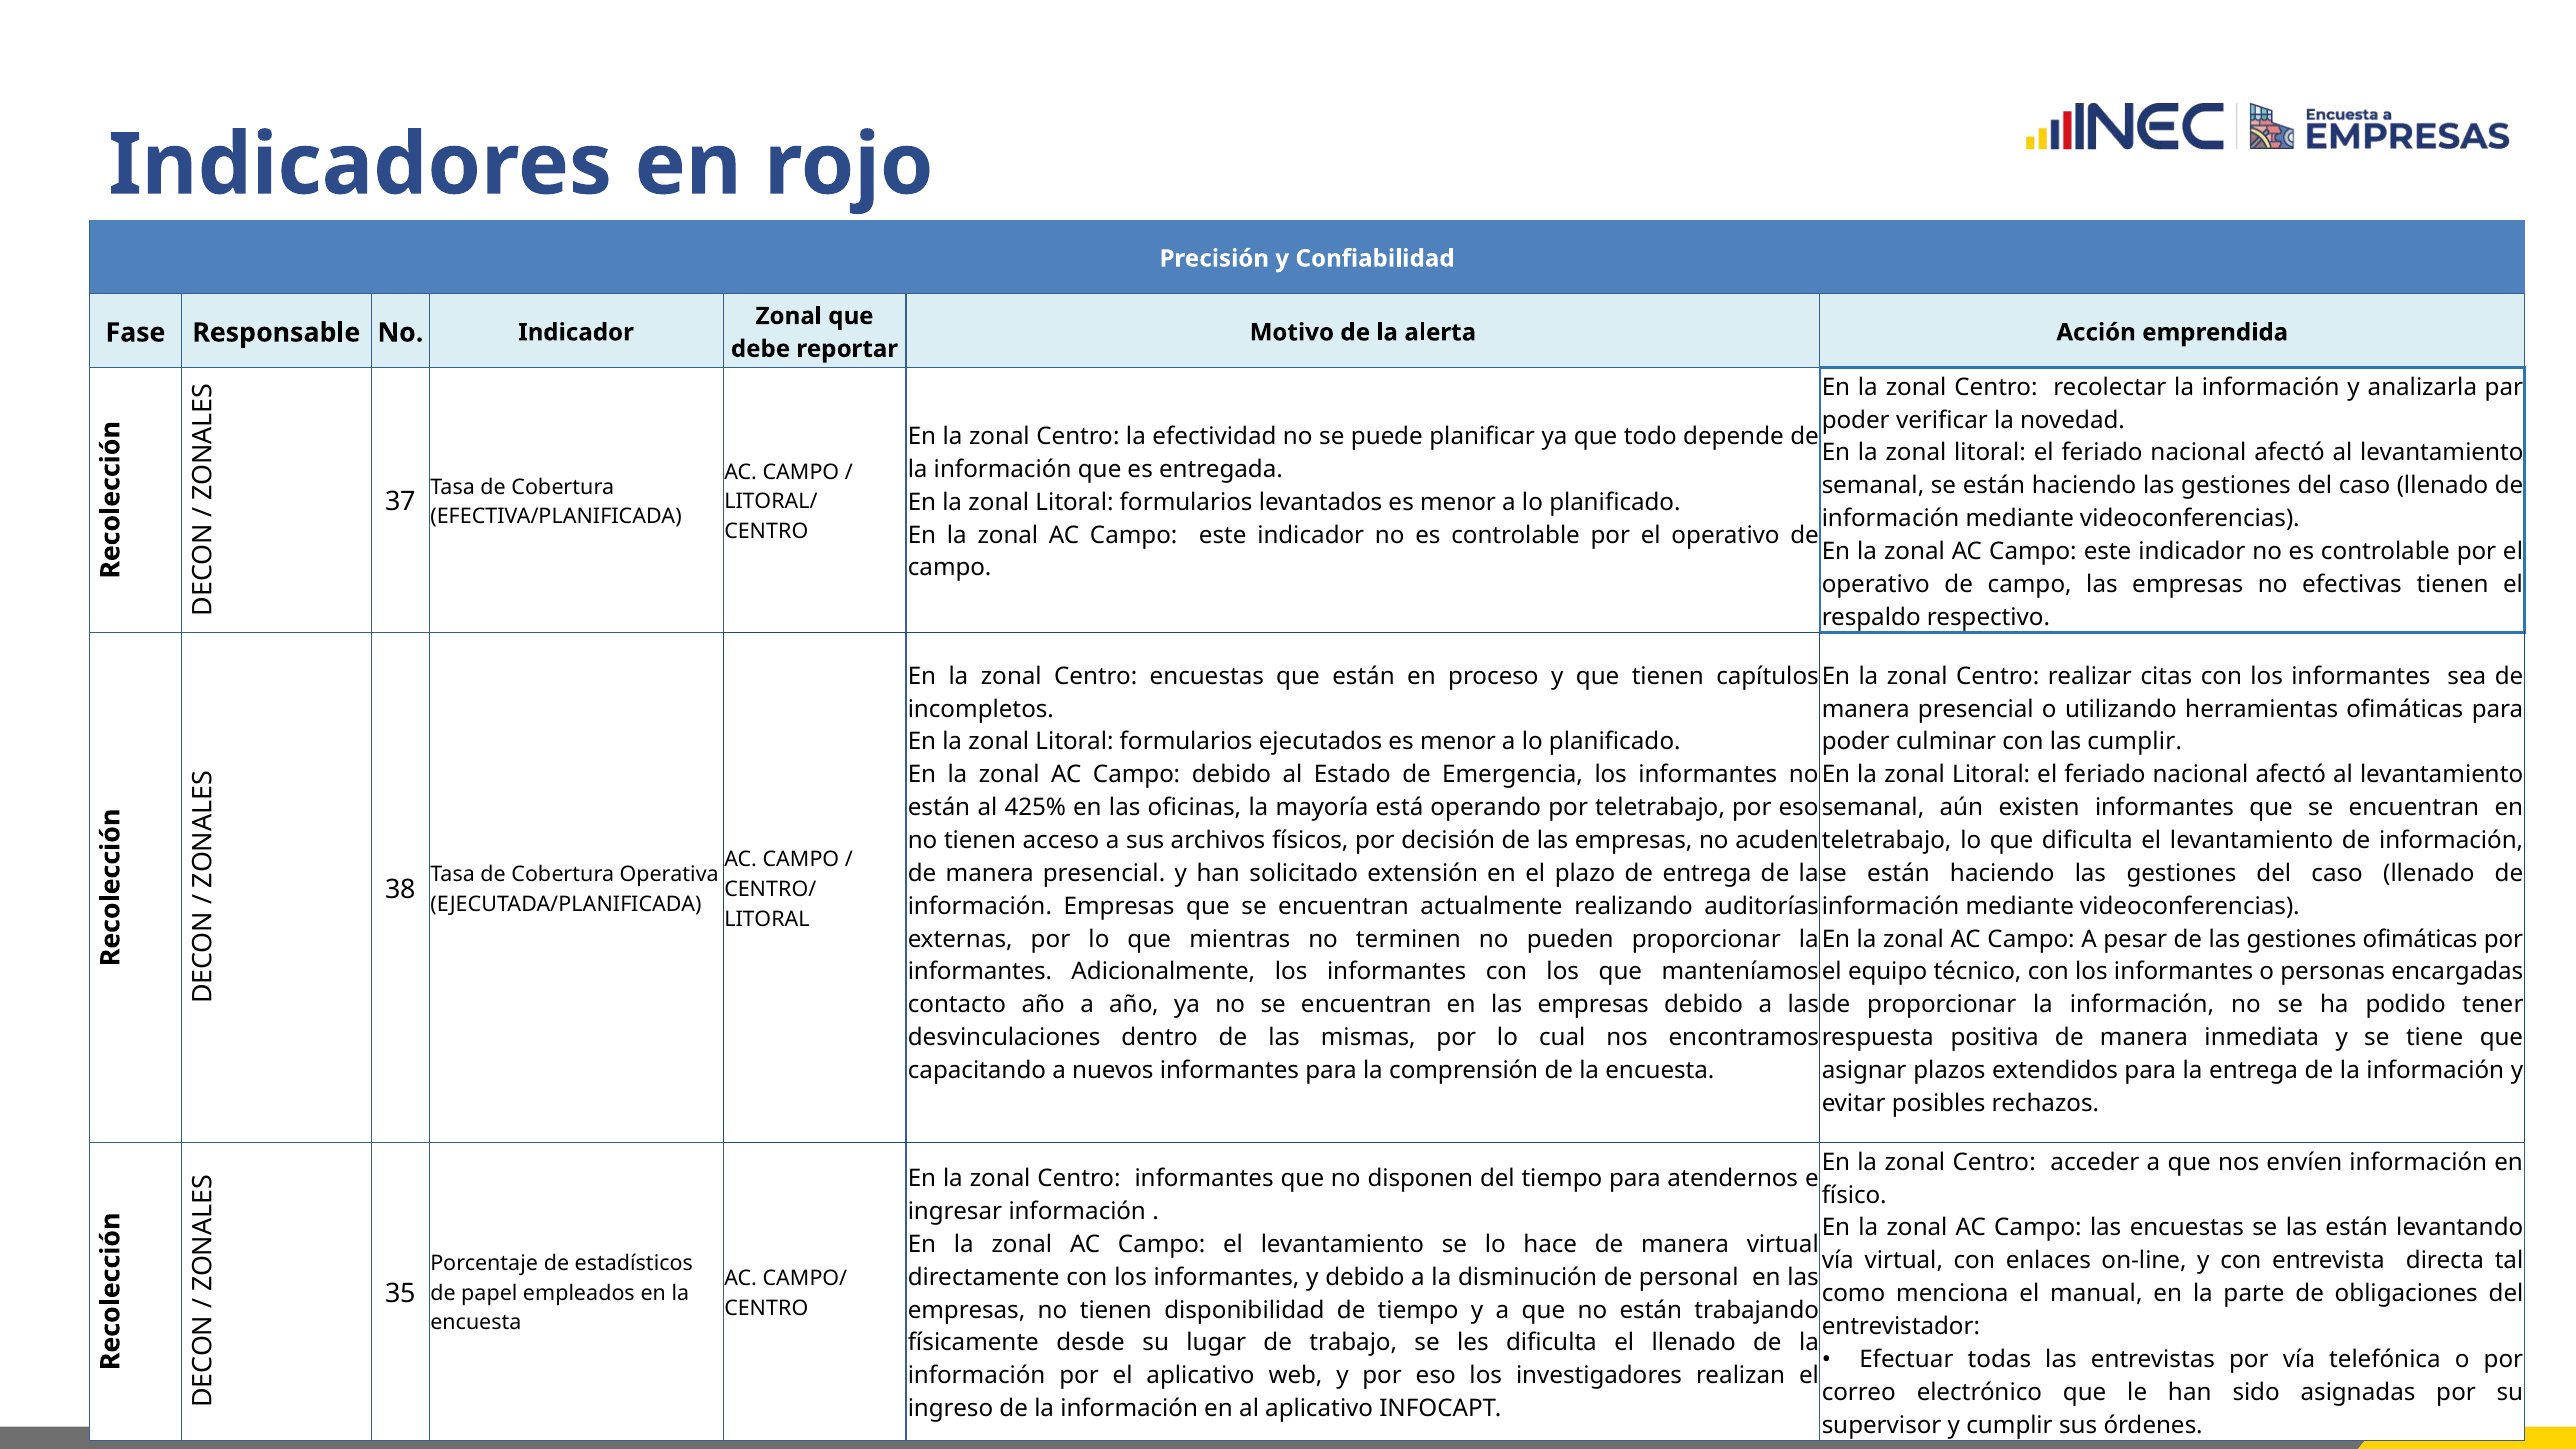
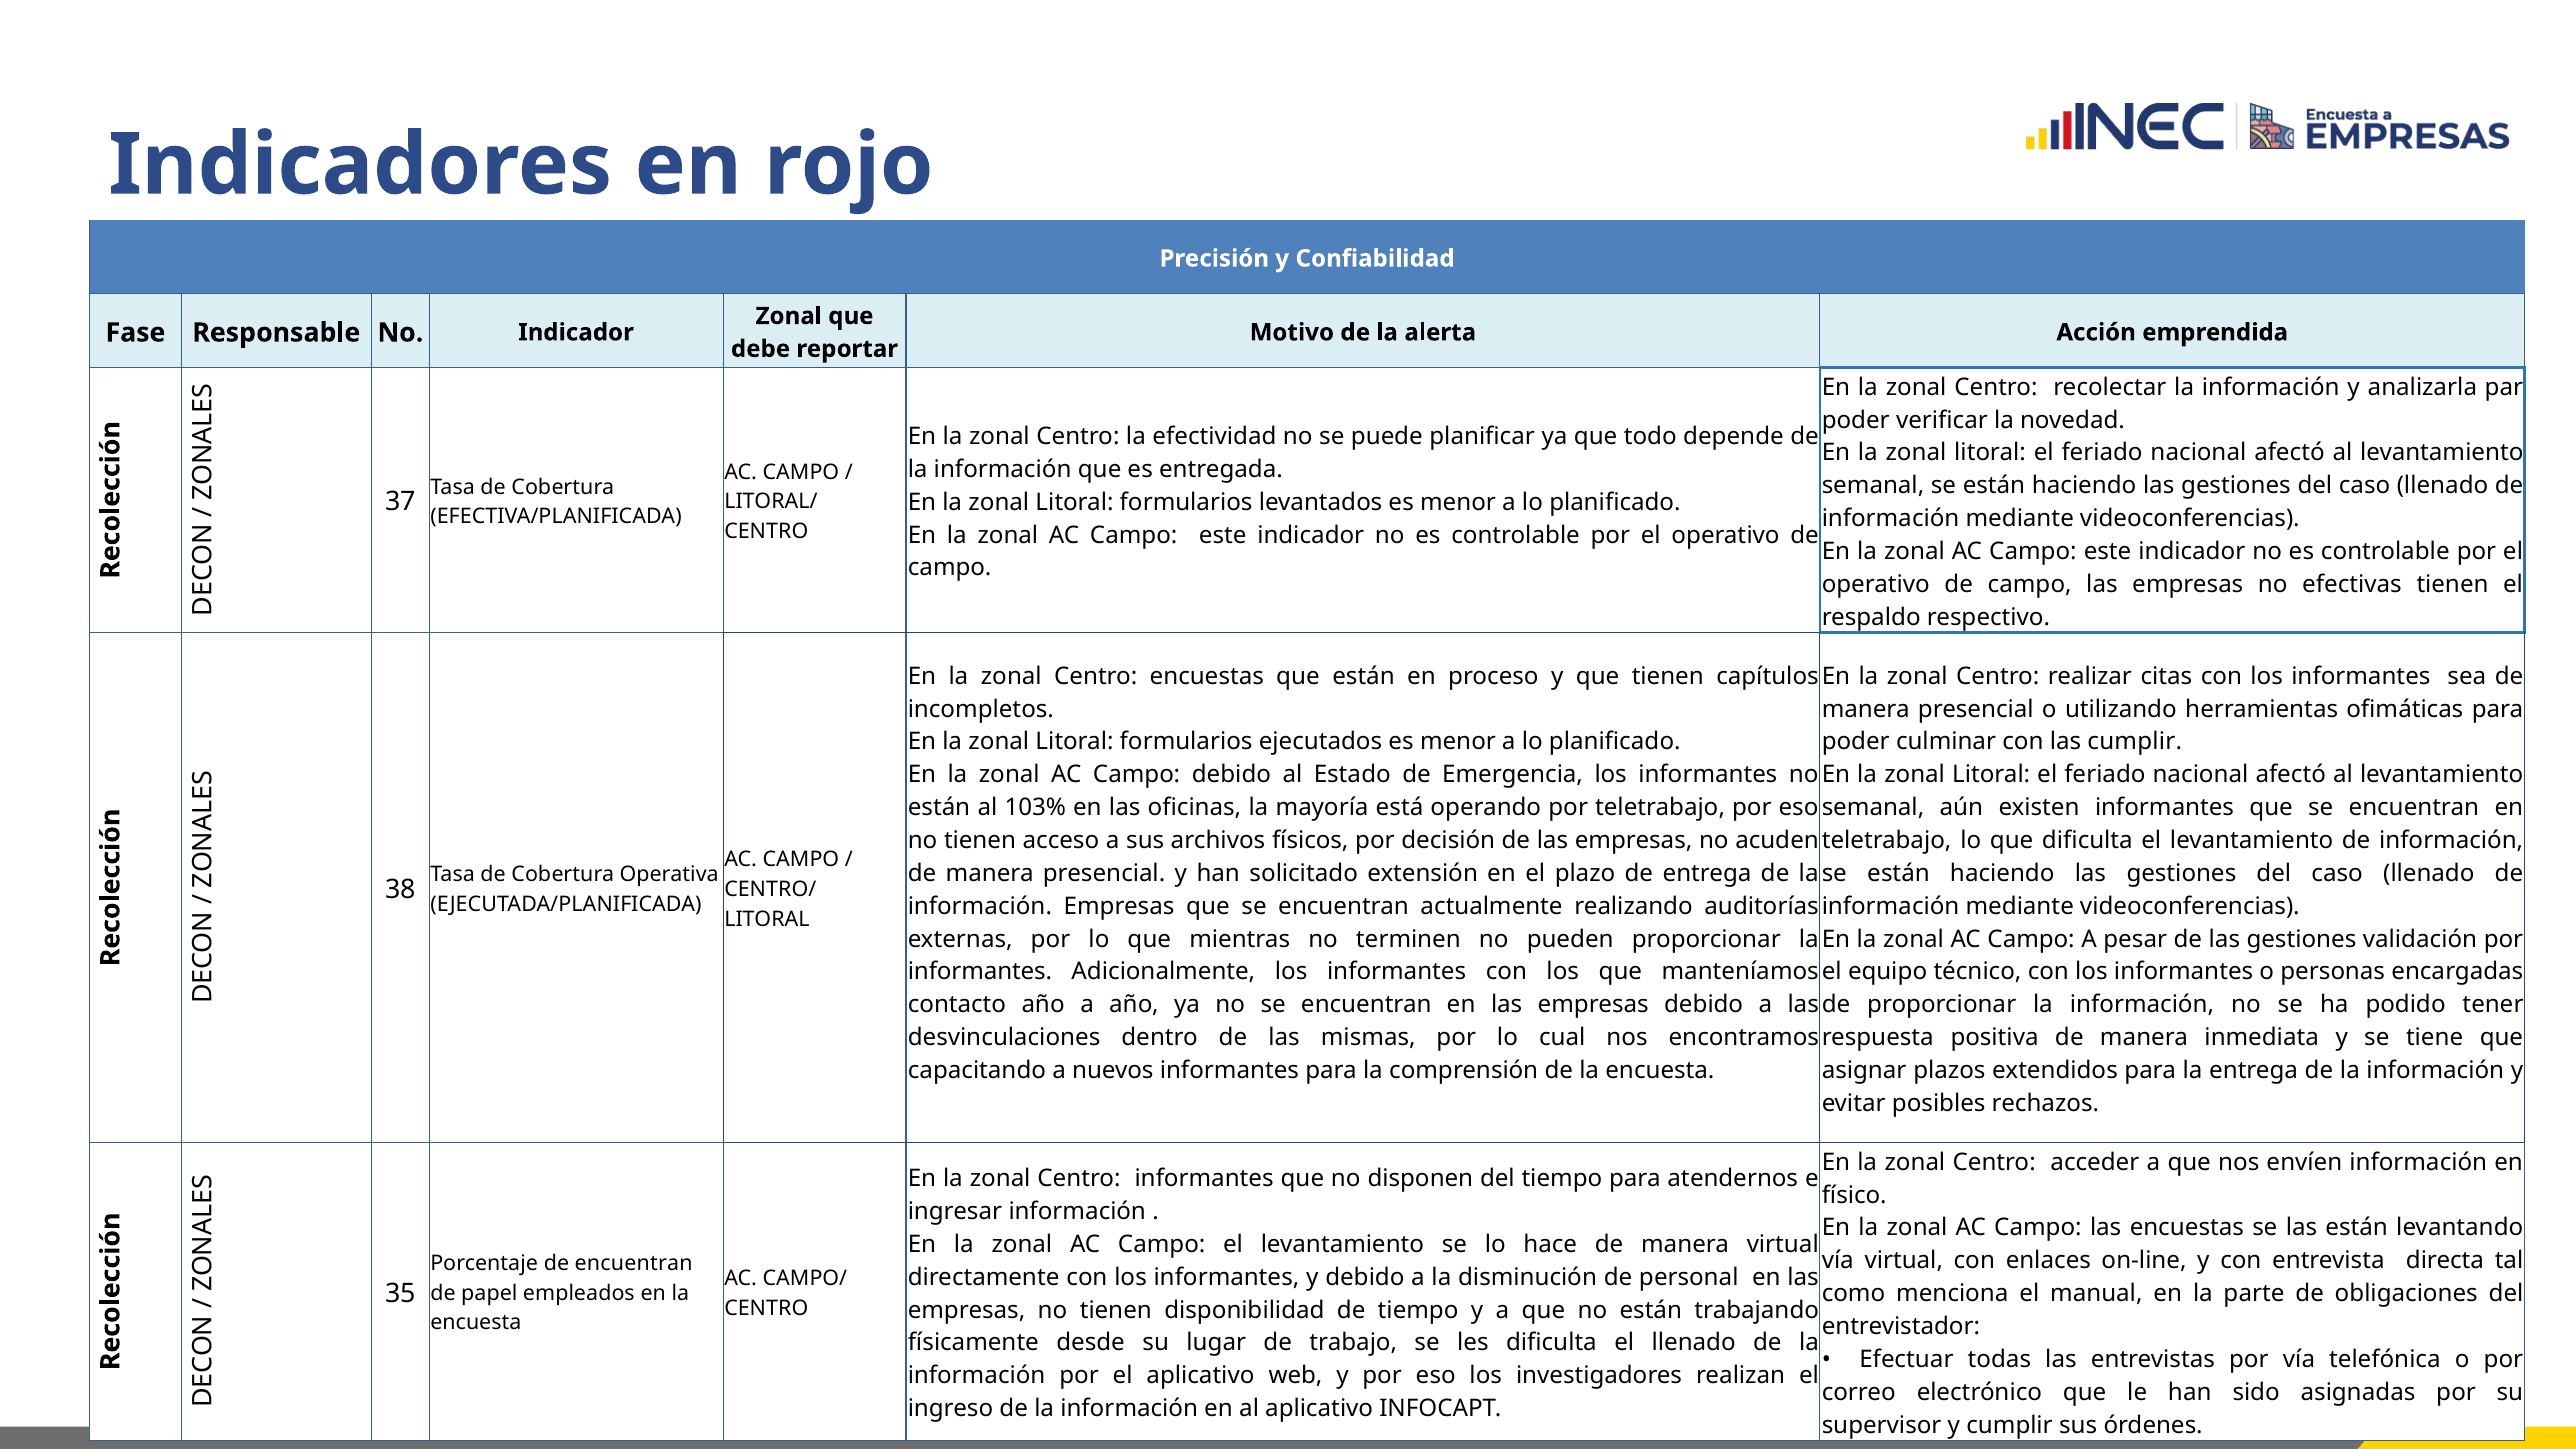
425%: 425% -> 103% (1035, 808)
gestiones ofimáticas: ofimáticas -> validación (2420, 939)
de estadísticos: estadísticos -> encuentran (634, 1264)
